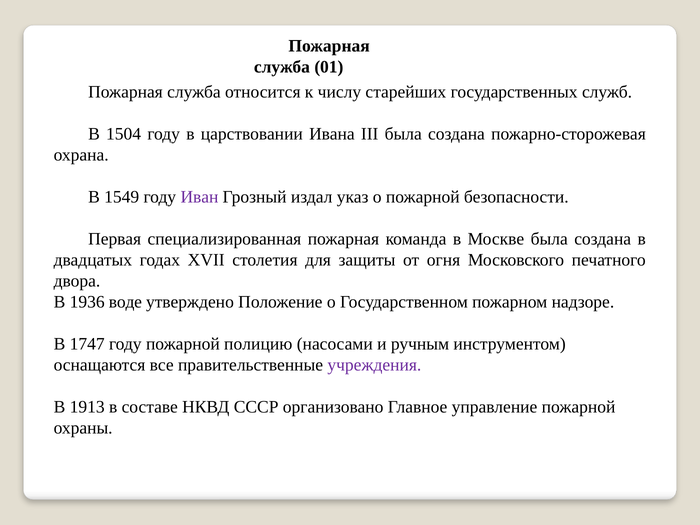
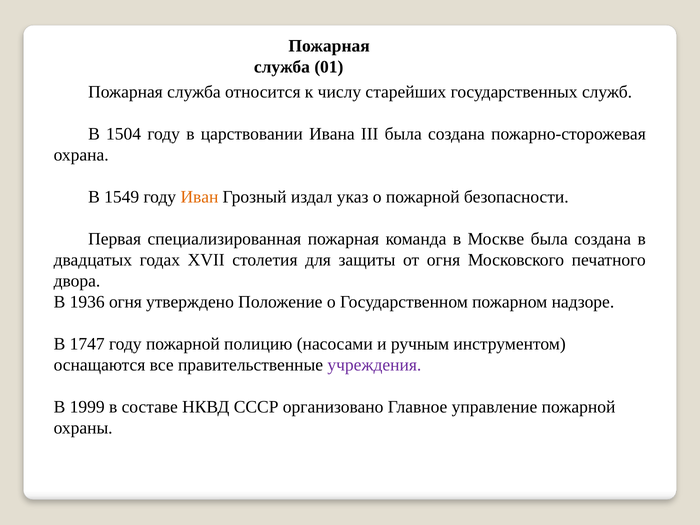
Иван colour: purple -> orange (199, 197)
1936 воде: воде -> огня (125, 302)
1913: 1913 -> 1999 (87, 407)
